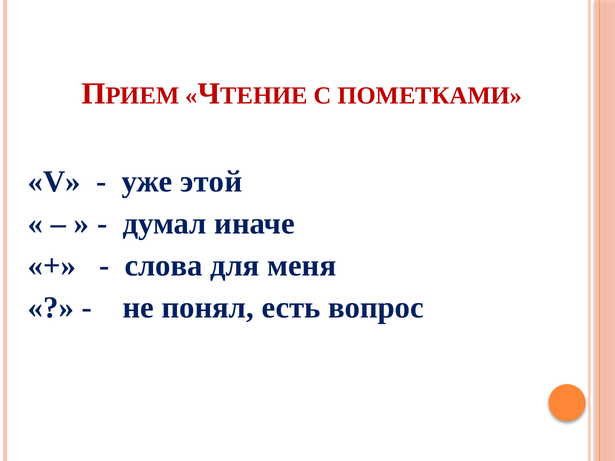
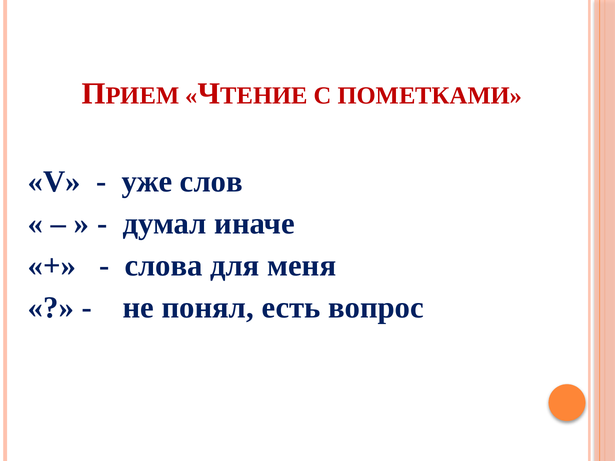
этой: этой -> слов (211, 182)
